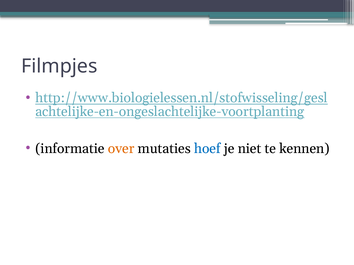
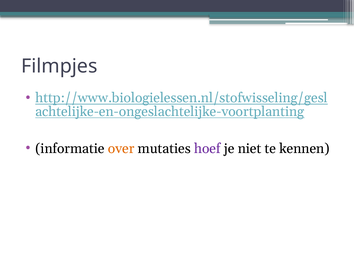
hoef colour: blue -> purple (207, 149)
